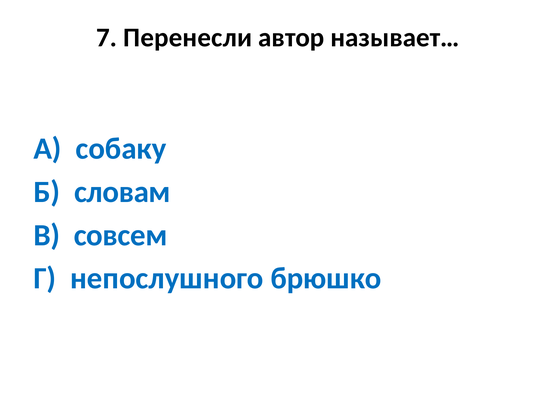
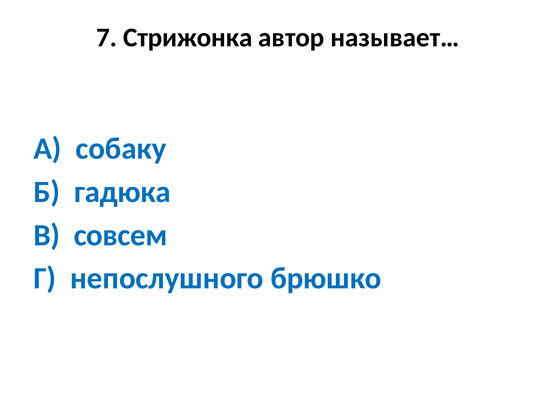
Перенесли: Перенесли -> Стрижонка (188, 38)
словам: словам -> гадюка (122, 192)
